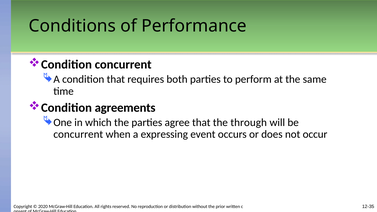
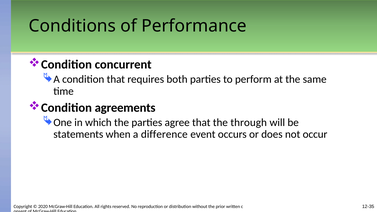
concurrent: concurrent -> statements (78, 134)
expressing: expressing -> difference (164, 134)
